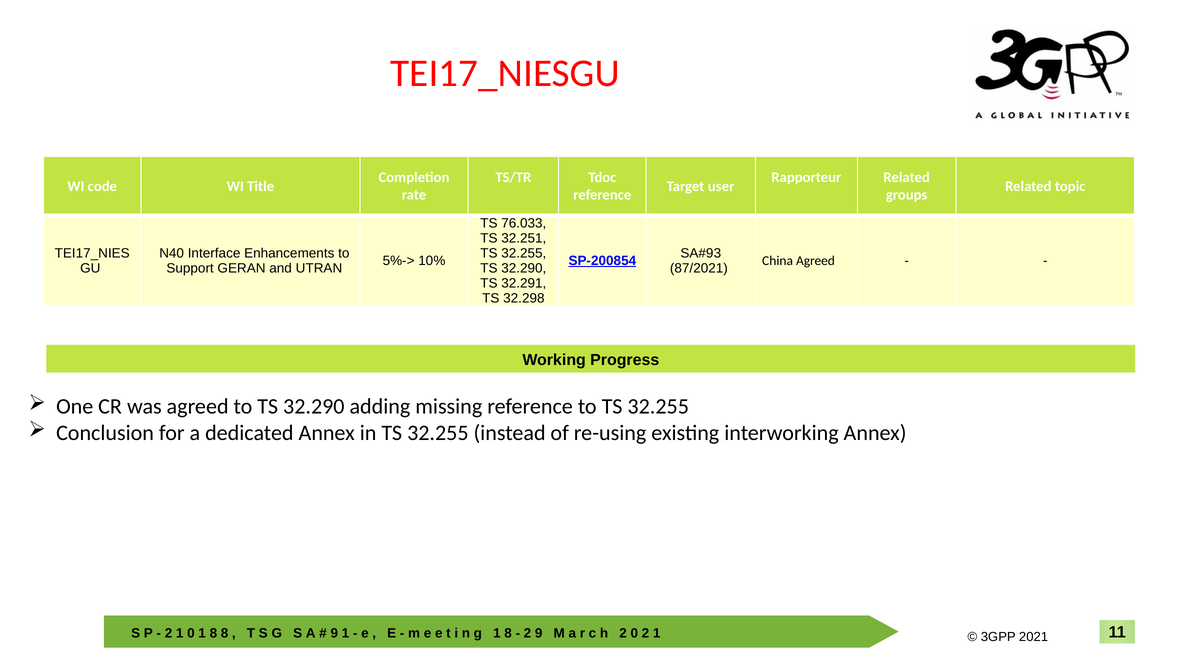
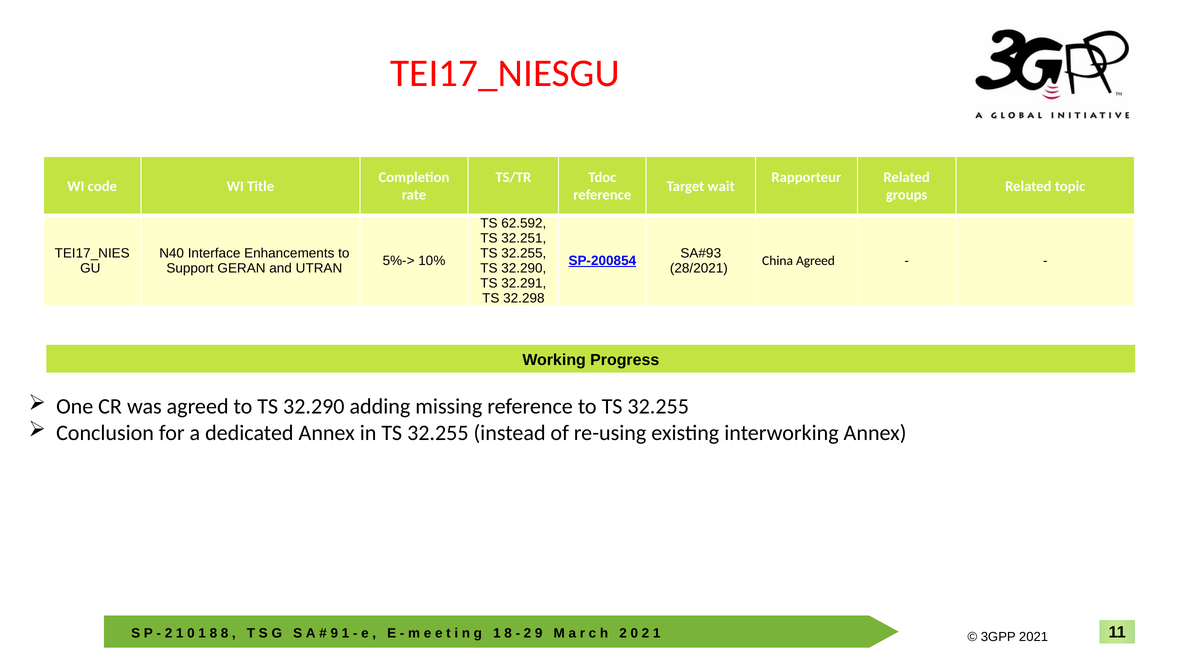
user: user -> wait (721, 186)
76.033: 76.033 -> 62.592 (524, 223)
87/2021: 87/2021 -> 28/2021 (699, 268)
